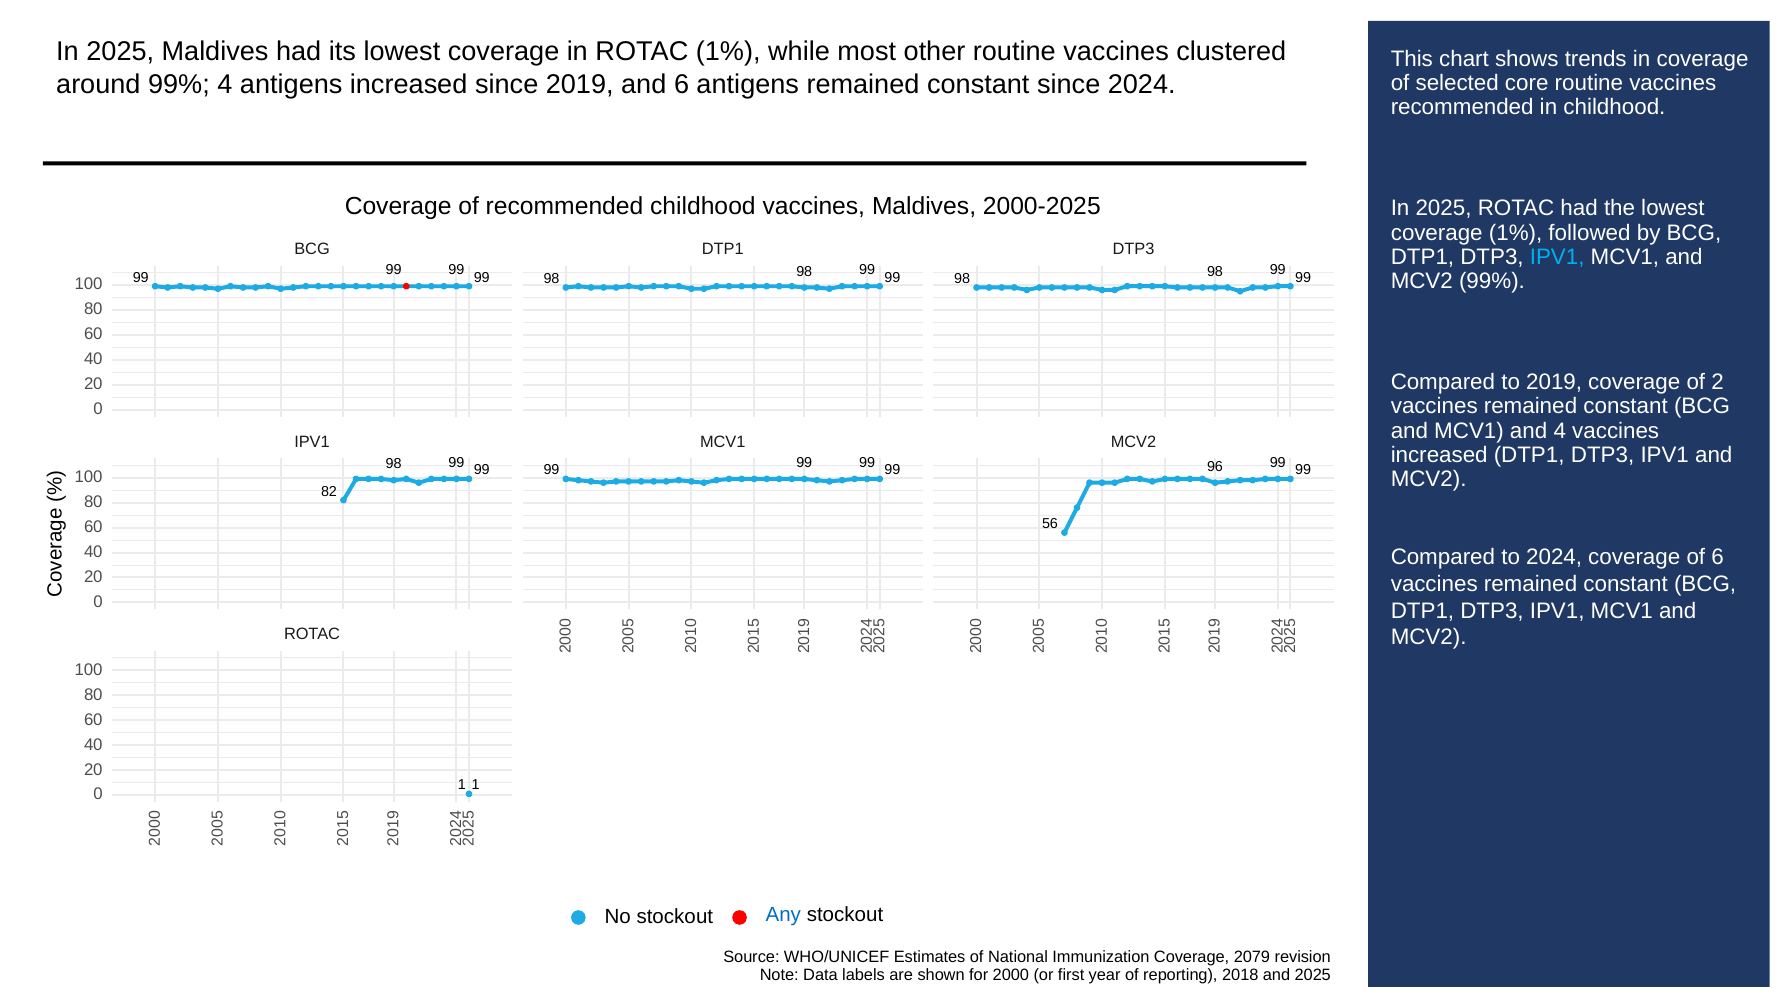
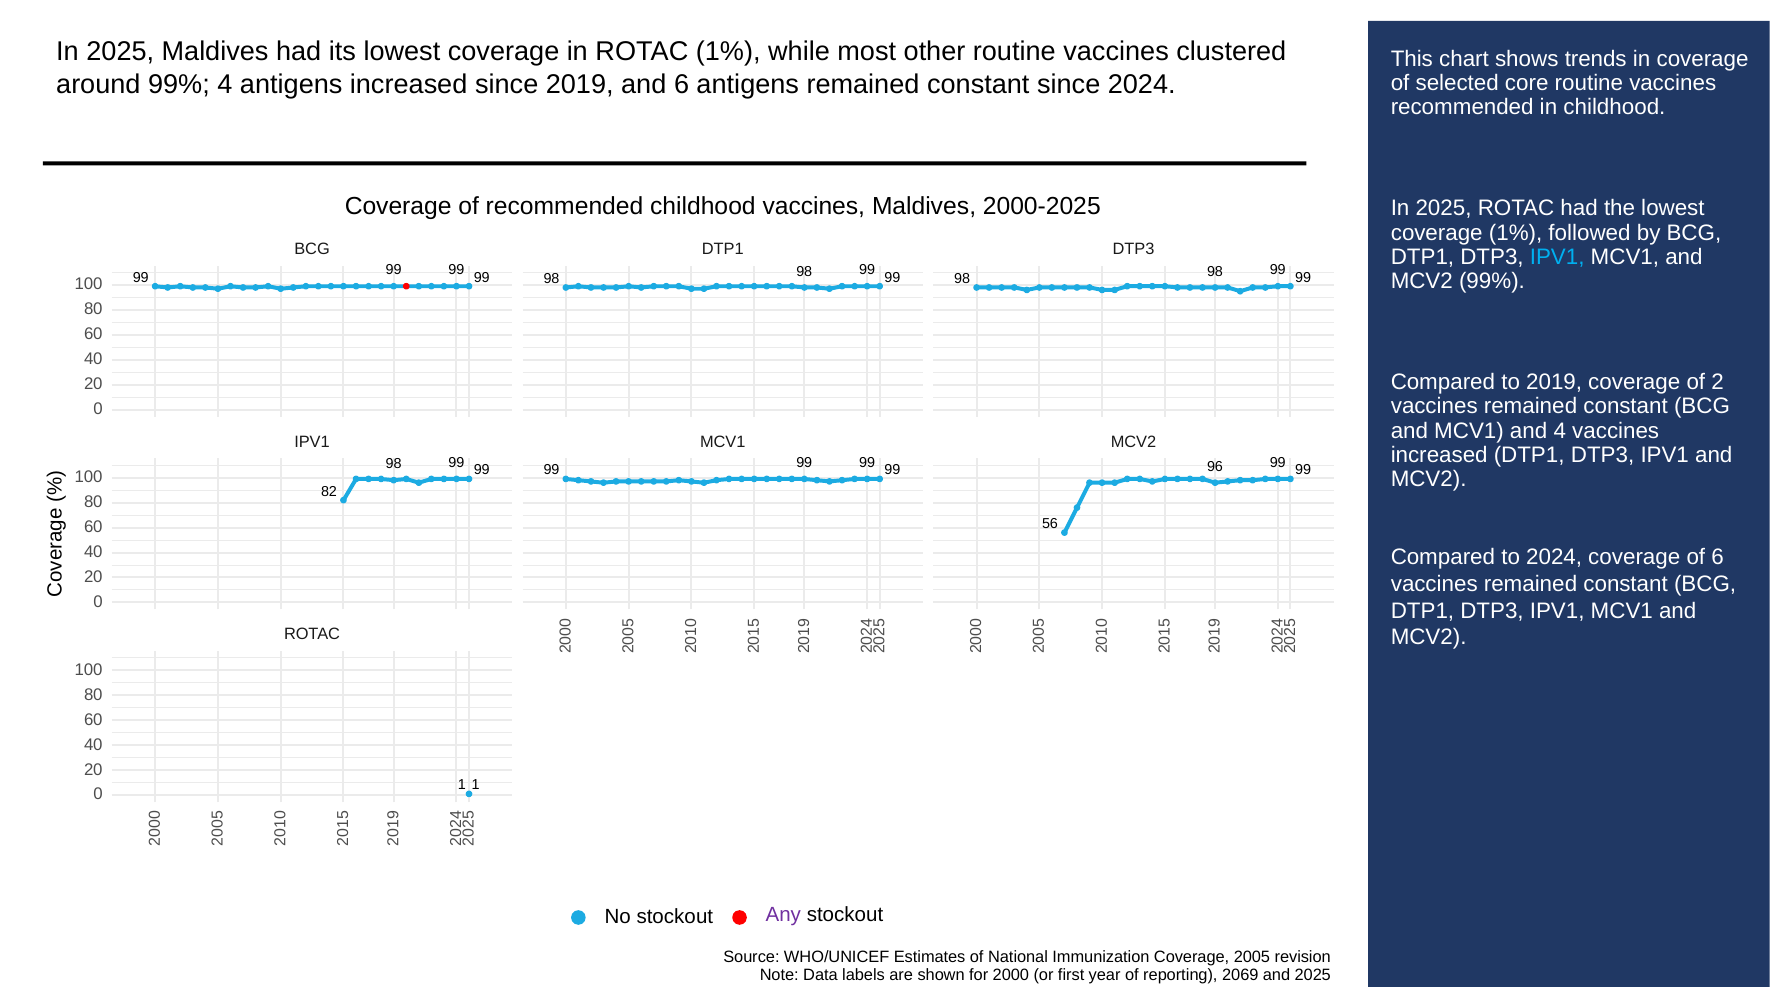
Any colour: blue -> purple (783, 915)
2079: 2079 -> 2005 (1252, 958)
2018: 2018 -> 2069 (1240, 975)
